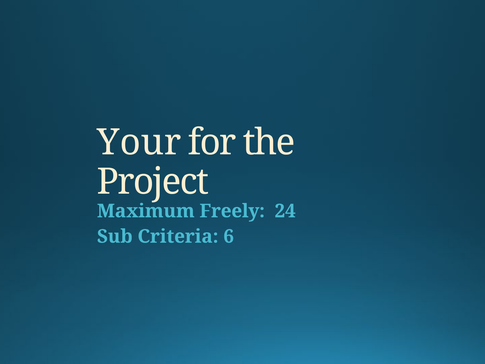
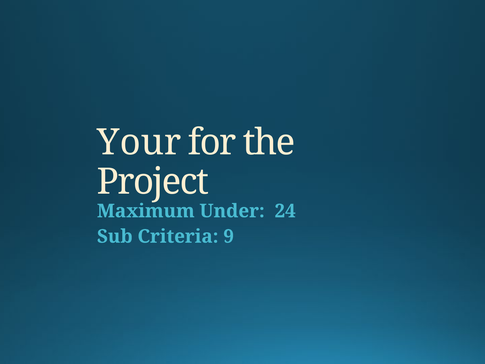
Freely: Freely -> Under (232, 211)
6: 6 -> 9 (229, 236)
